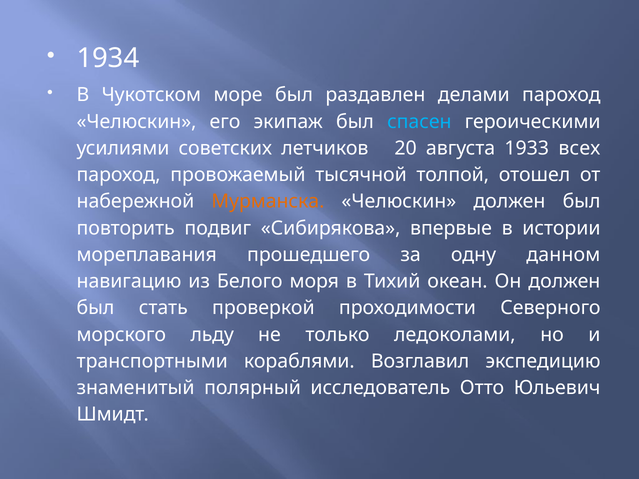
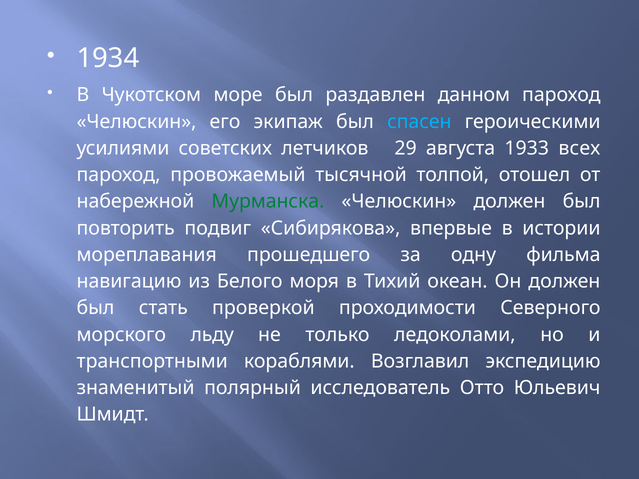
делами: делами -> данном (474, 95)
20: 20 -> 29 (406, 148)
Мурманска colour: orange -> green (268, 202)
данном: данном -> фильма (563, 255)
